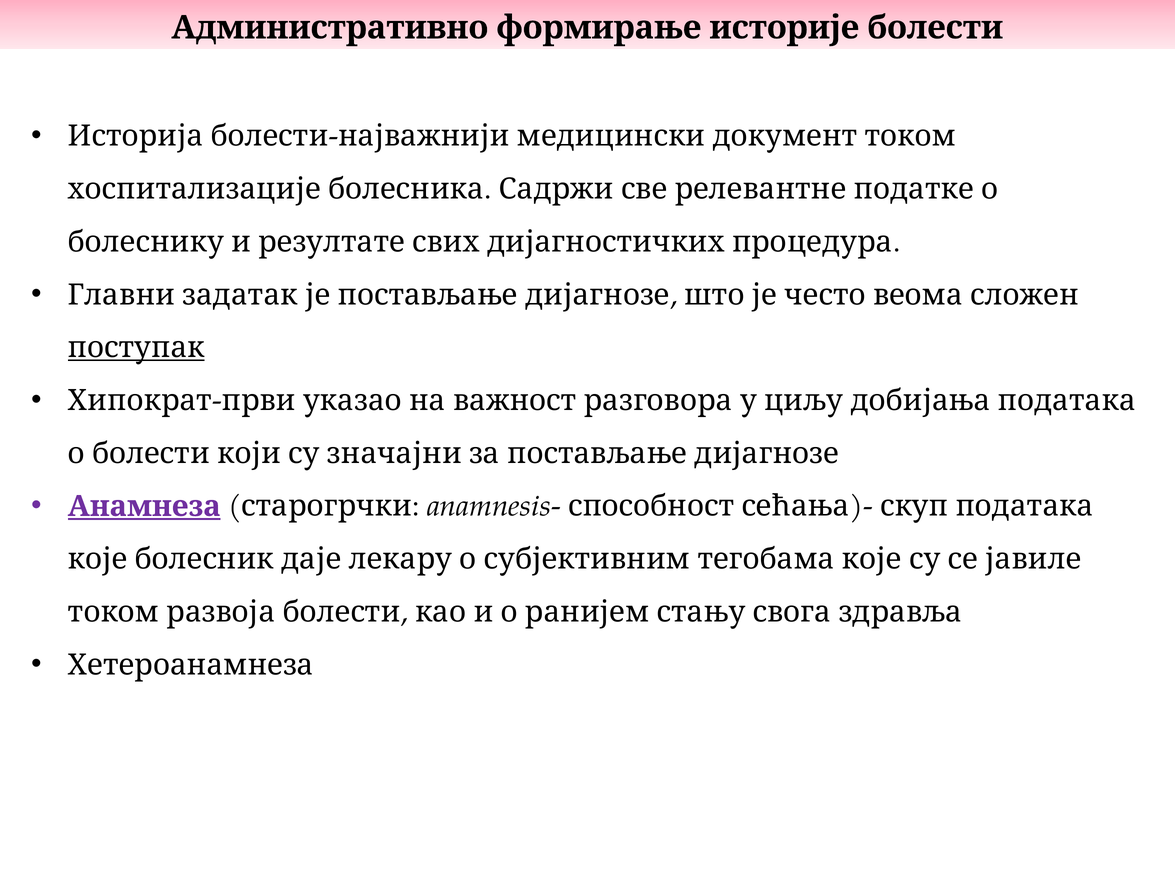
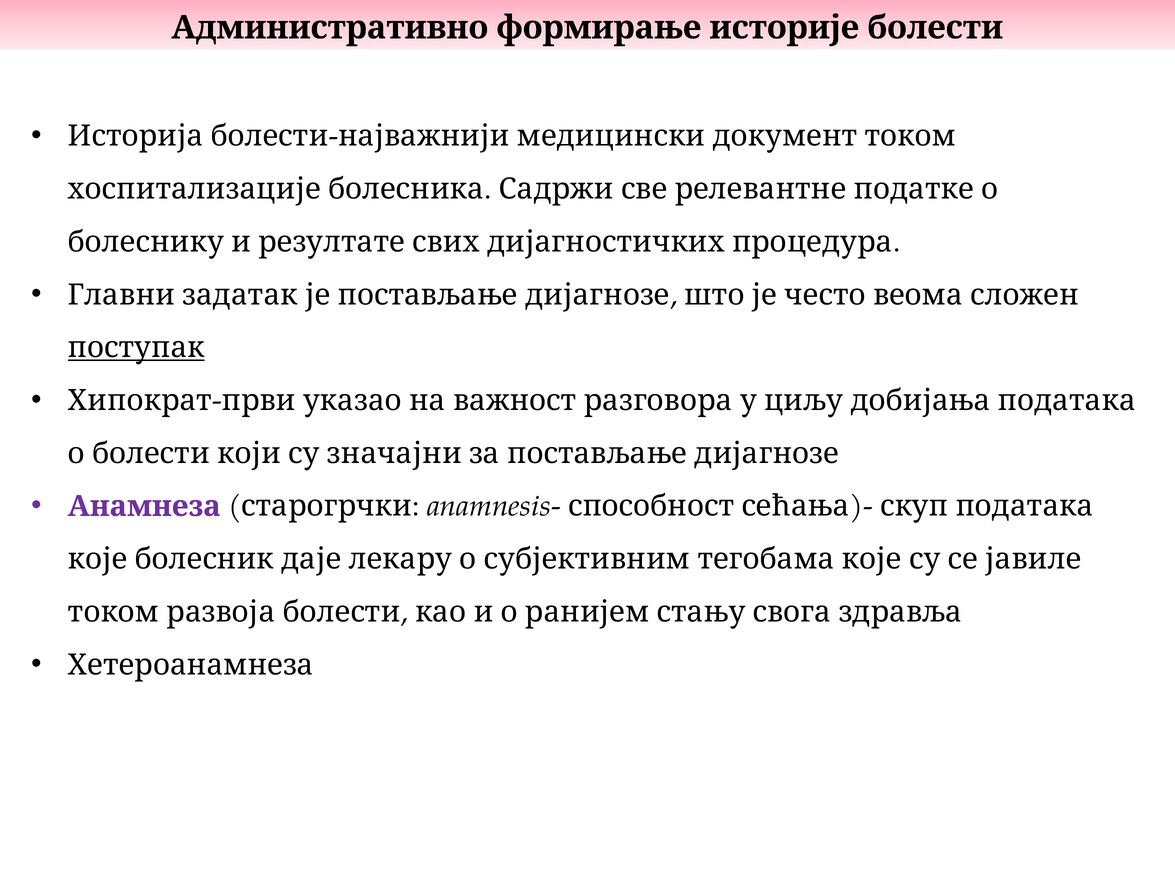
Анамнеза underline: present -> none (144, 506)
